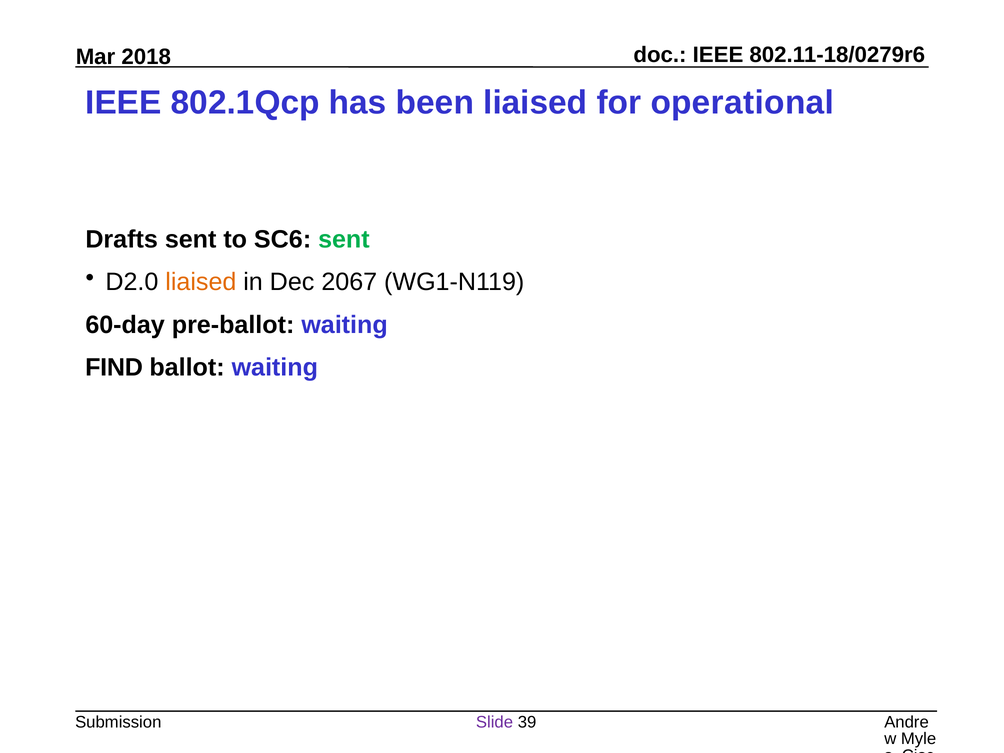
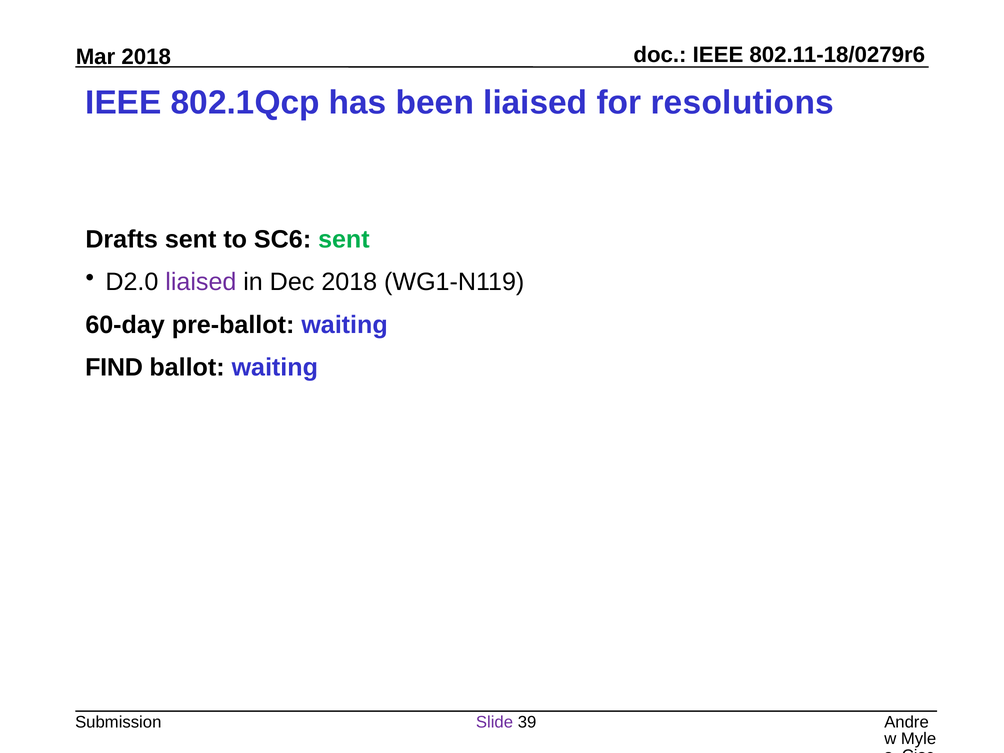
operational: operational -> resolutions (742, 103)
liaised colour: orange -> purple (201, 282)
Dec 2067: 2067 -> 2018 (349, 282)
